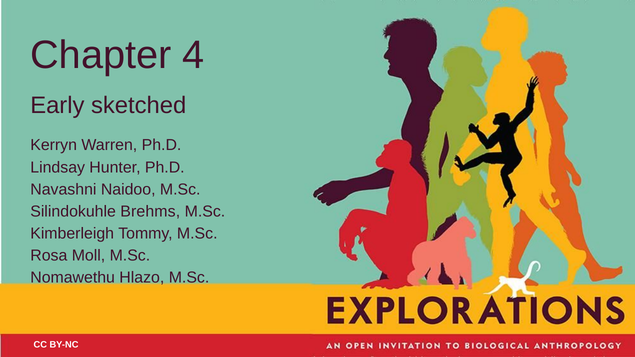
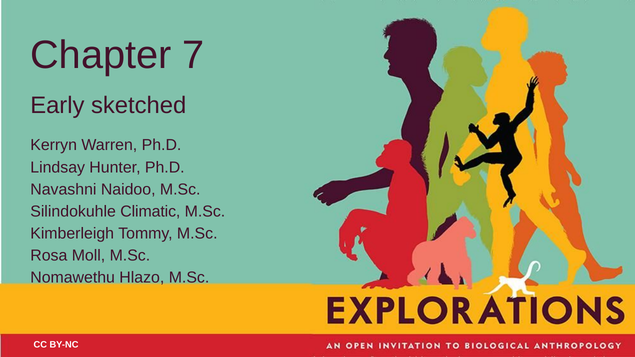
4: 4 -> 7 (193, 55)
Brehms: Brehms -> Climatic (150, 212)
